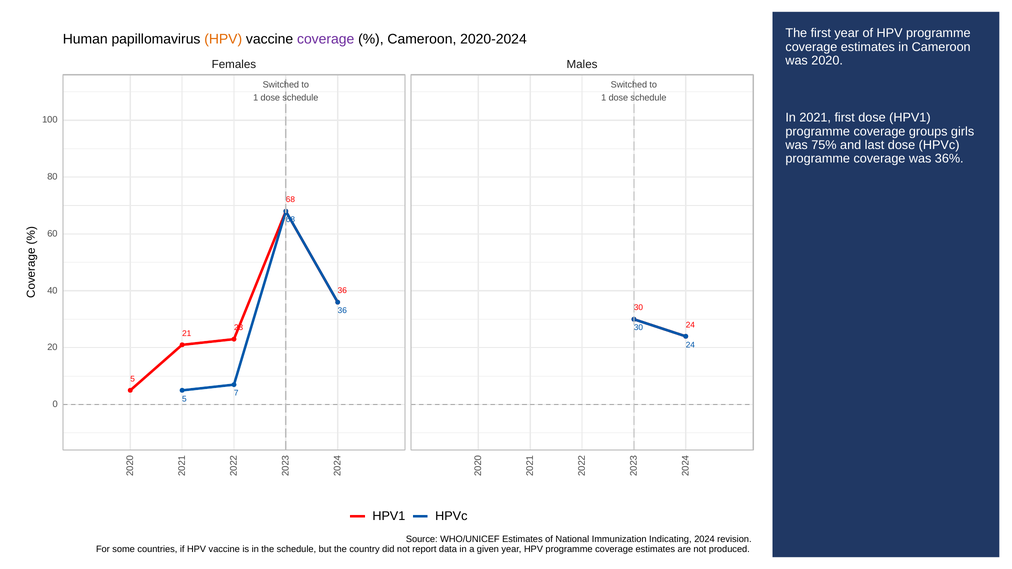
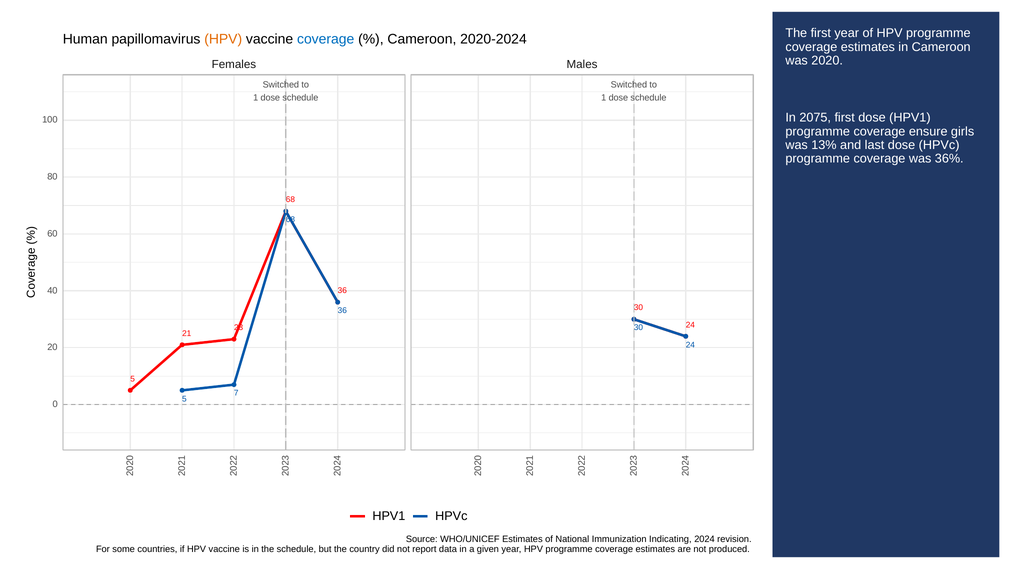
coverage colour: purple -> blue (326, 39)
2021: 2021 -> 2075 (815, 118)
groups: groups -> ensure (928, 131)
75%: 75% -> 13% (824, 145)
